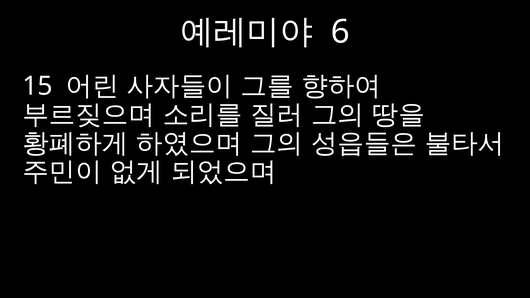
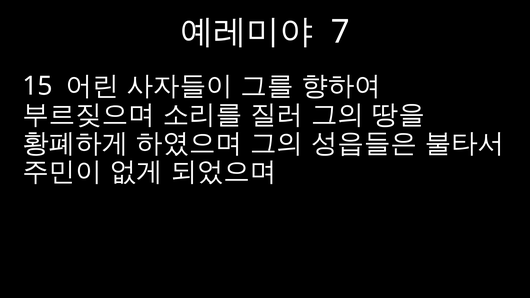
6: 6 -> 7 (340, 32)
